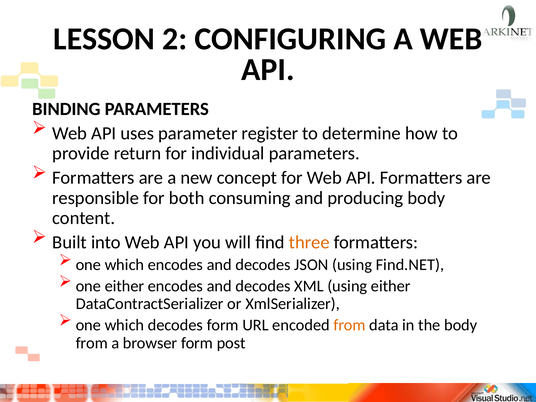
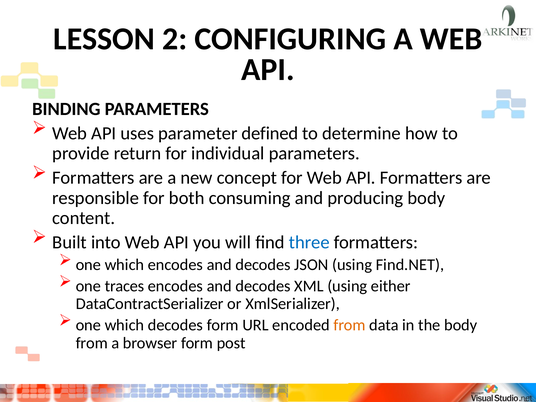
register: register -> defined (270, 133)
three colour: orange -> blue (309, 242)
one either: either -> traces (125, 286)
